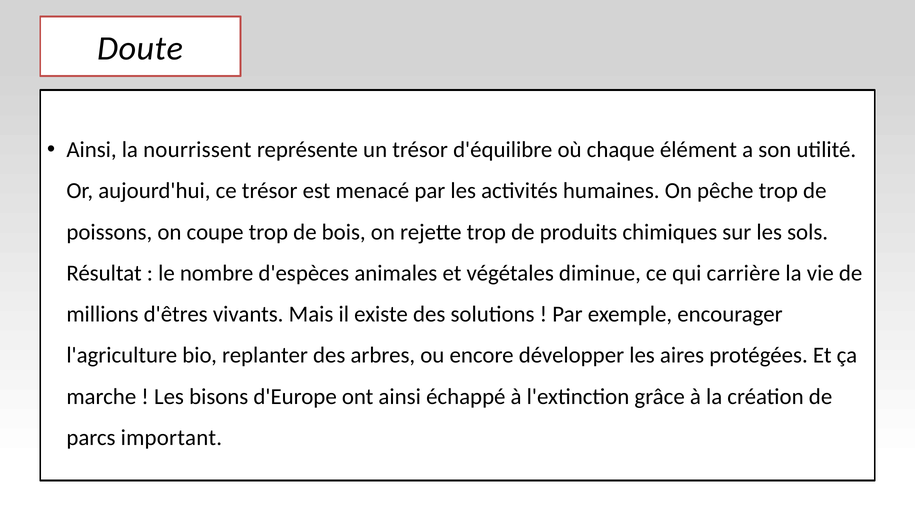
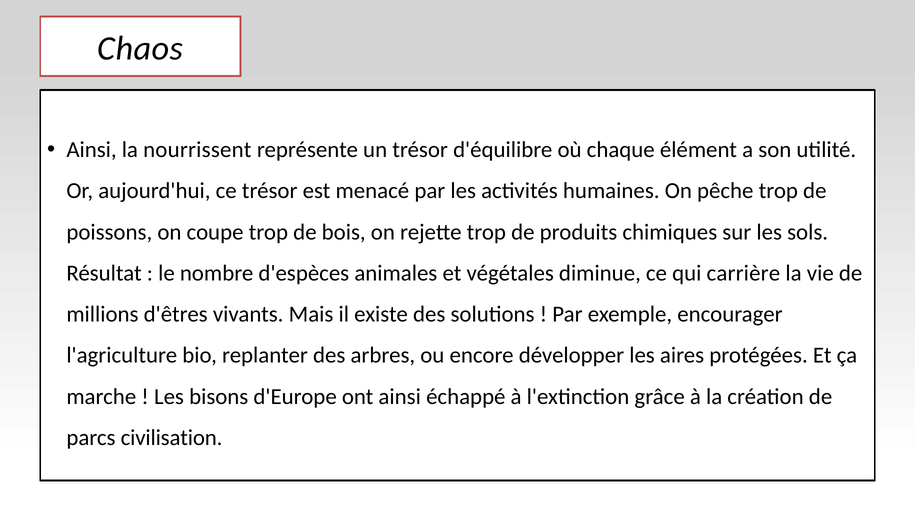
Doute: Doute -> Chaos (140, 49)
important: important -> civilisation (172, 438)
